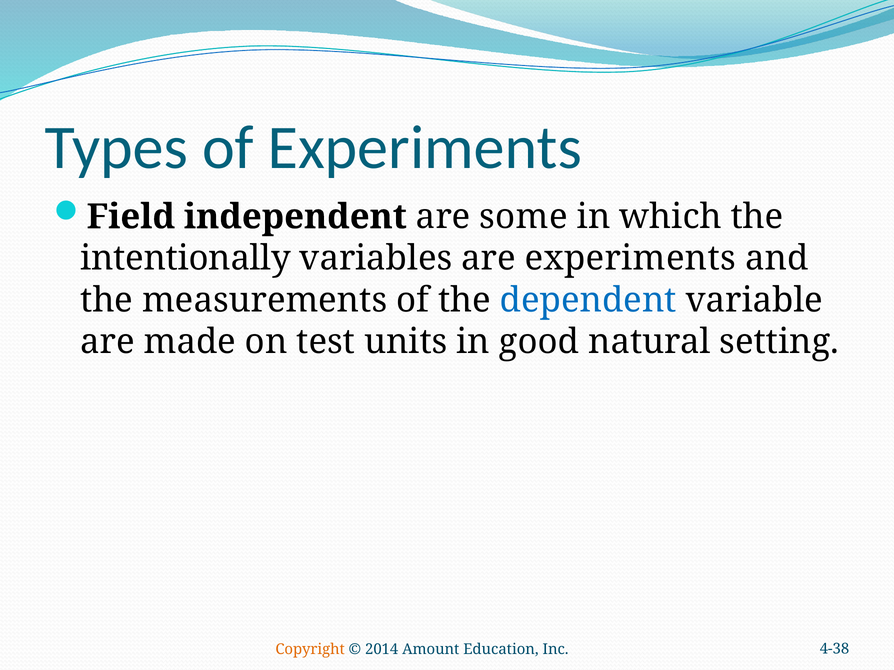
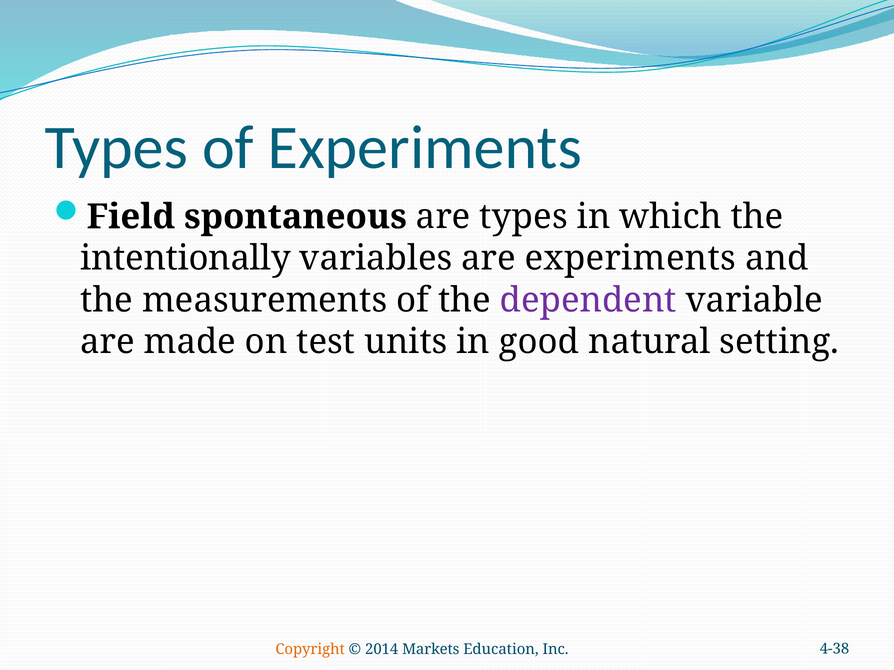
independent: independent -> spontaneous (295, 217)
are some: some -> types (524, 217)
dependent colour: blue -> purple (588, 300)
Amount: Amount -> Markets (431, 650)
